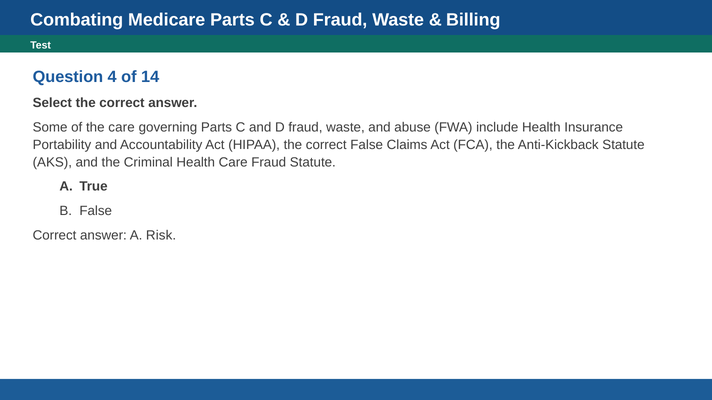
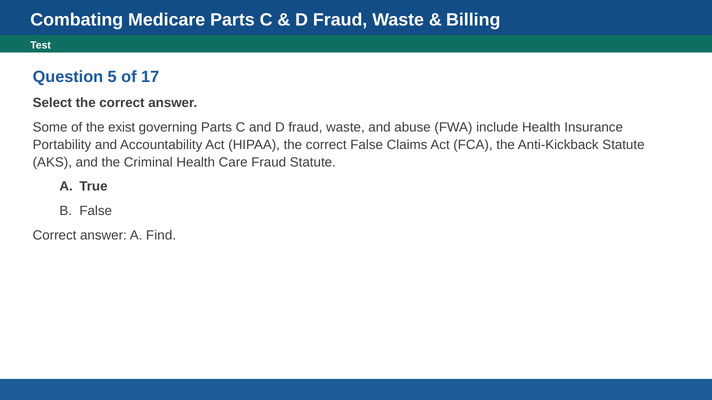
4: 4 -> 5 (112, 77)
14: 14 -> 17 (150, 77)
the care: care -> exist (122, 127)
Risk: Risk -> Find (161, 235)
